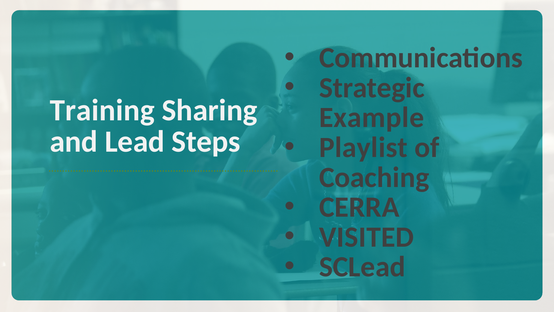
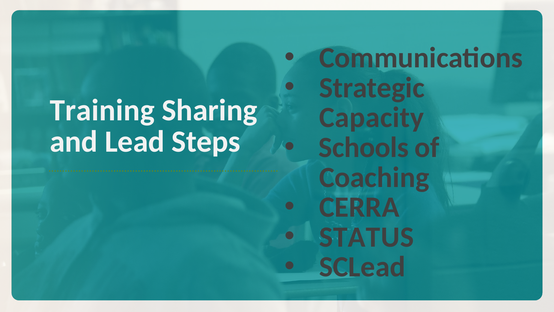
Example: Example -> Capacity (372, 117)
Playlist: Playlist -> Schools (364, 147)
VISITED: VISITED -> STATUS (366, 237)
